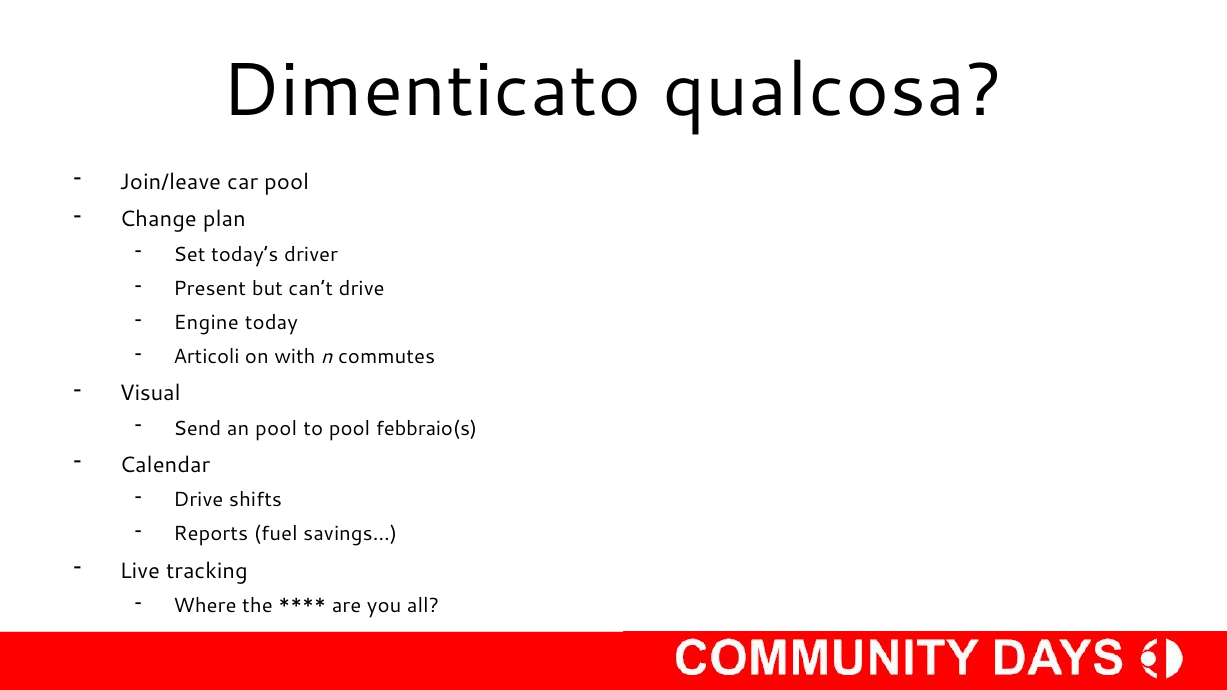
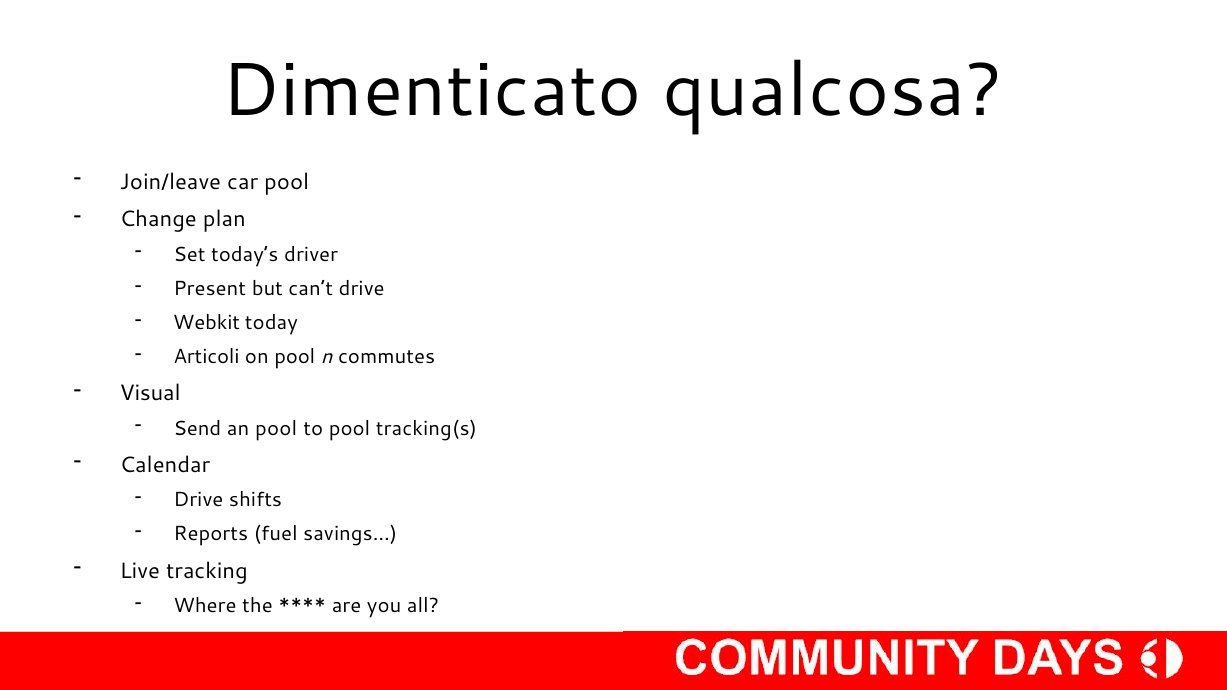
Engine: Engine -> Webkit (206, 323)
on with: with -> pool (295, 357)
febbraio(s: febbraio(s -> tracking(s (426, 429)
